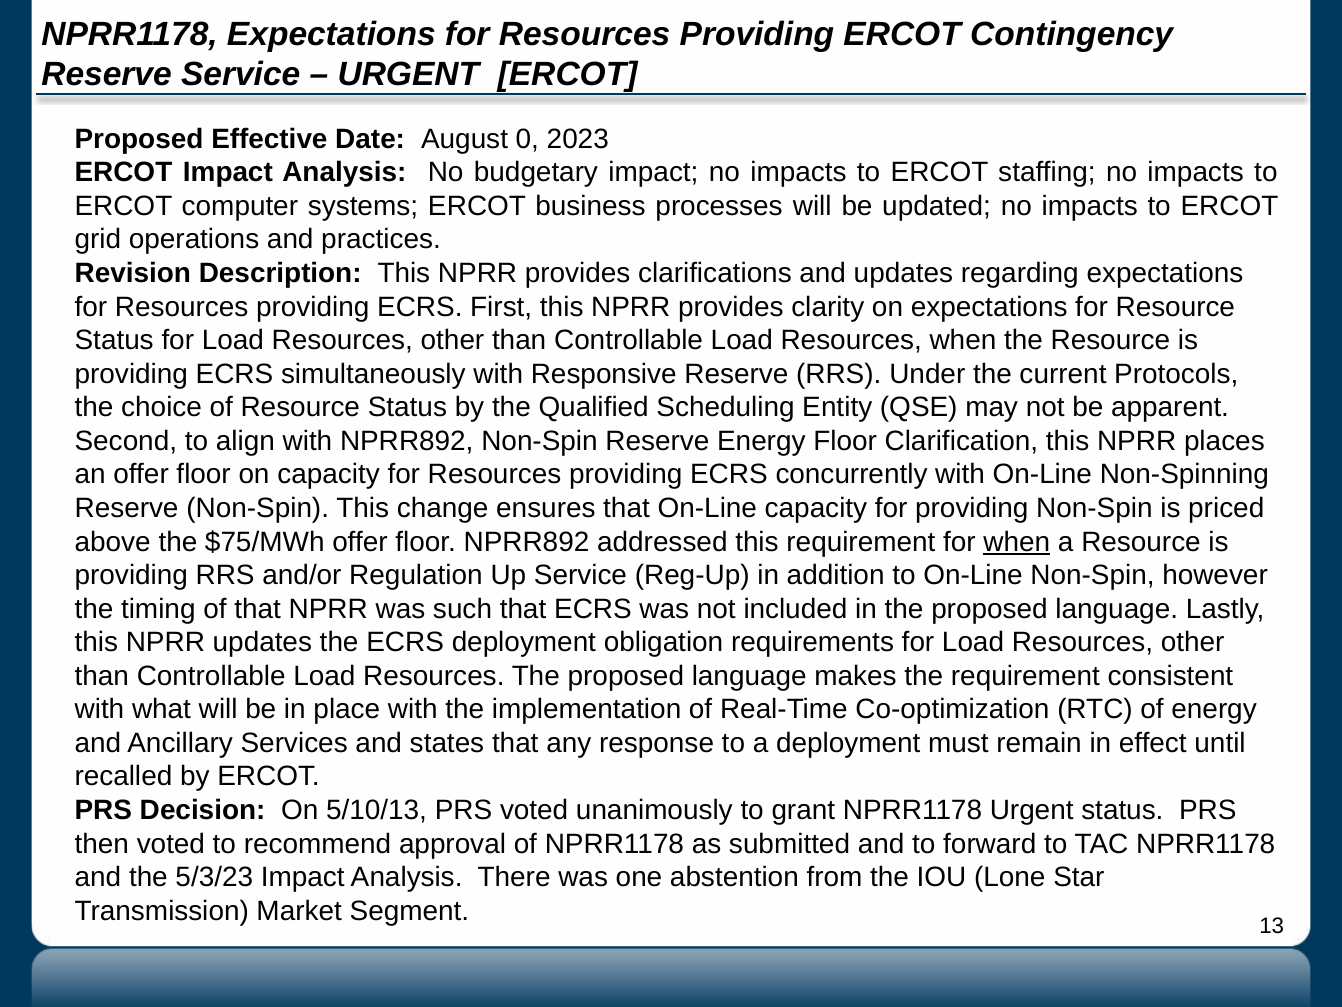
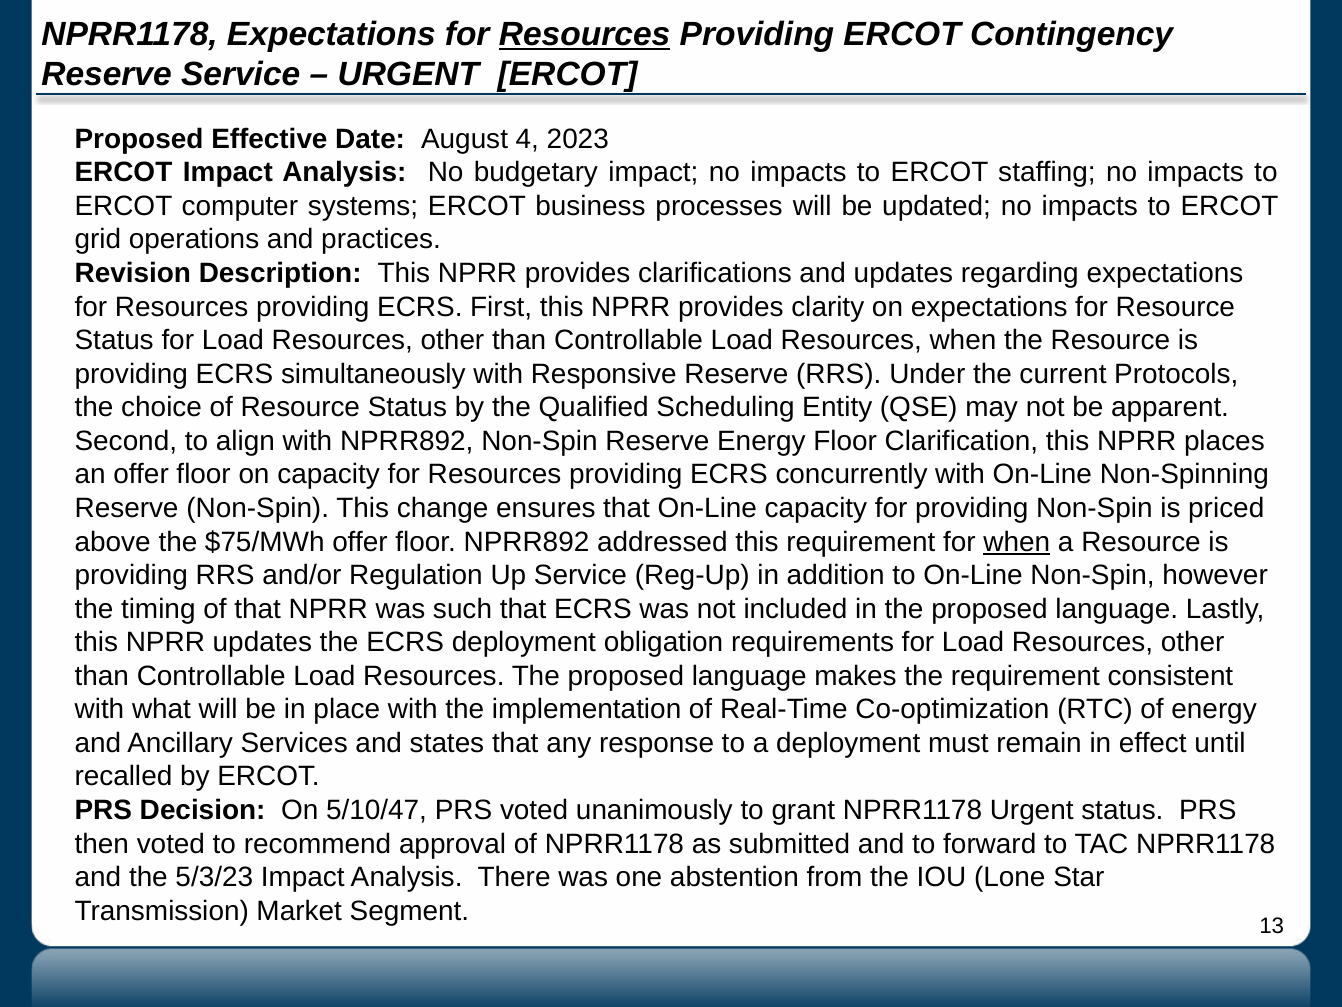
Resources underline: none -> present (585, 34)
0: 0 -> 4 (527, 139)
5/10/13: 5/10/13 -> 5/10/47 (376, 810)
